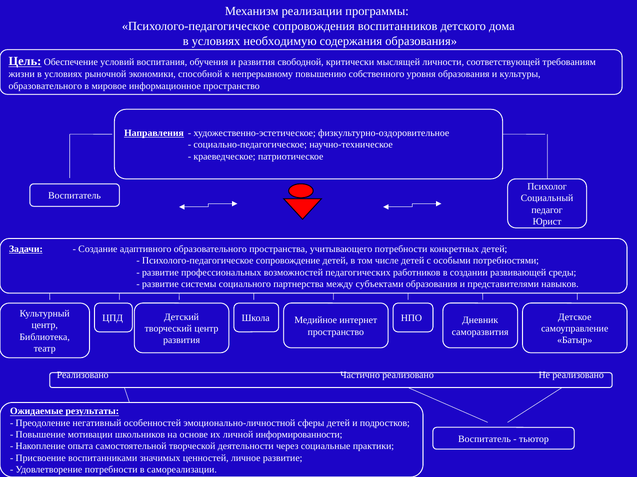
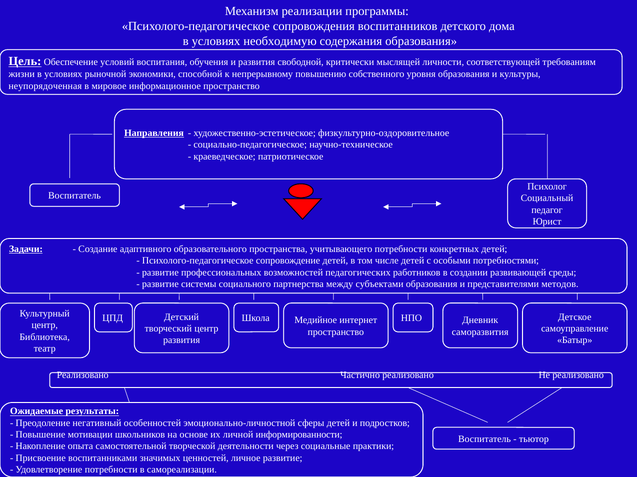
образовательного: образовательного -> неупорядоченная (45, 86)
навыков: навыков -> методов (560, 284)
